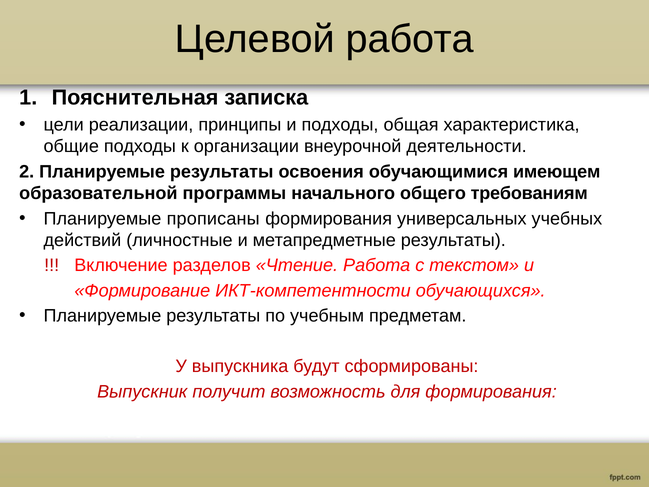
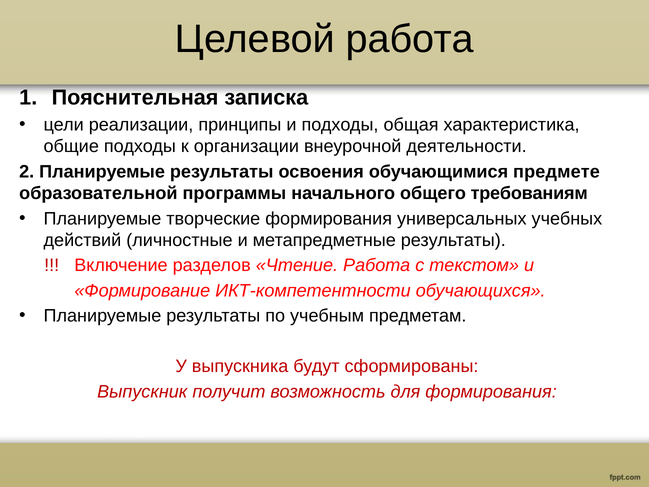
имеющем: имеющем -> предмете (556, 172)
прописаны: прописаны -> творческие (213, 218)
